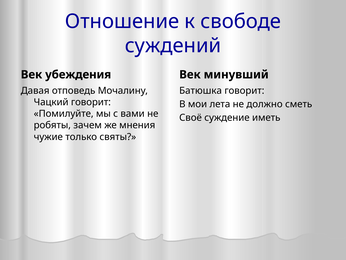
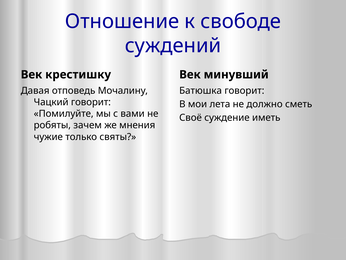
убеждения: убеждения -> крестишку (78, 74)
